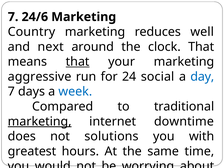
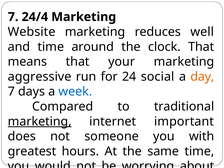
24/6: 24/6 -> 24/4 (35, 17)
Country: Country -> Website (32, 32)
and next: next -> time (51, 47)
that underline: present -> none (78, 62)
day colour: blue -> orange (202, 77)
downtime: downtime -> important (184, 121)
solutions: solutions -> someone (112, 136)
